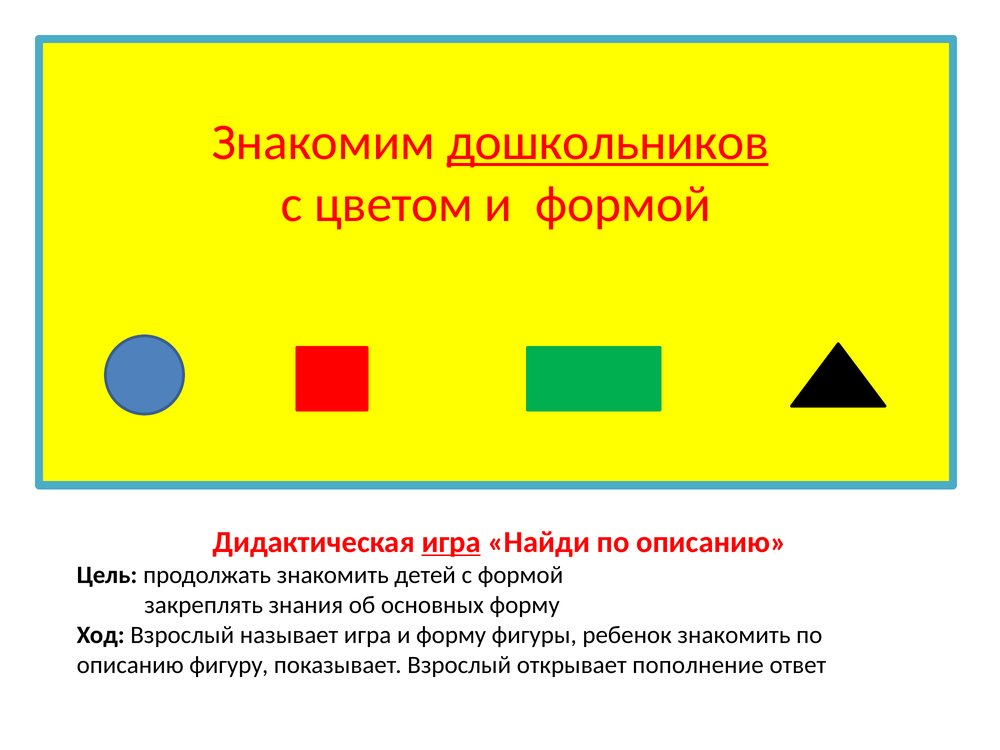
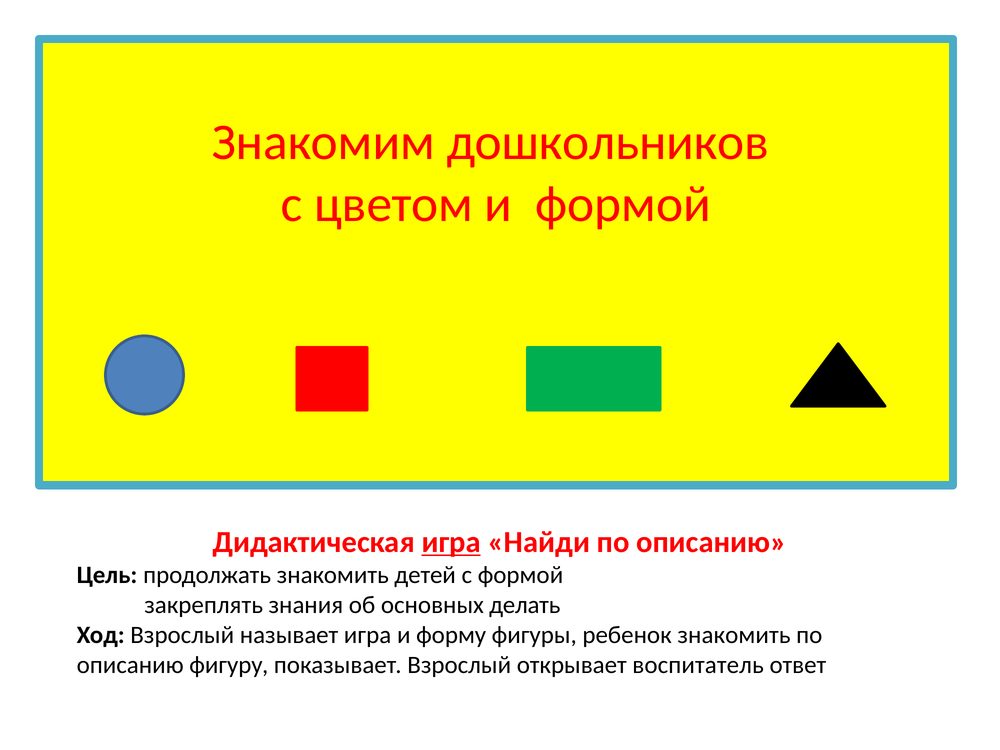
дошкольников underline: present -> none (608, 142)
основных форму: форму -> делать (525, 605)
пополнение: пополнение -> воспитатель (698, 665)
